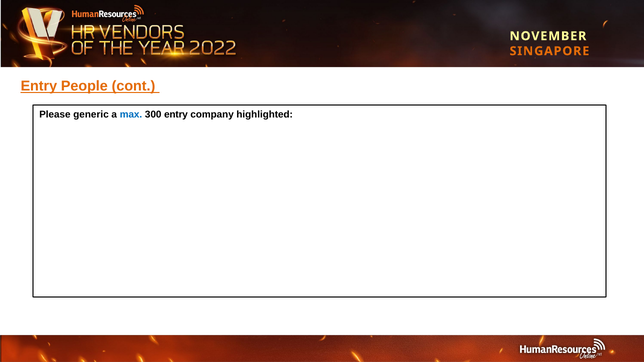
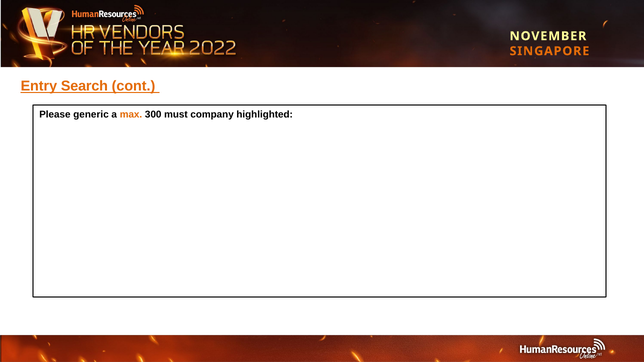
People: People -> Search (84, 86)
max colour: blue -> orange (131, 115)
300 entry: entry -> must (176, 115)
